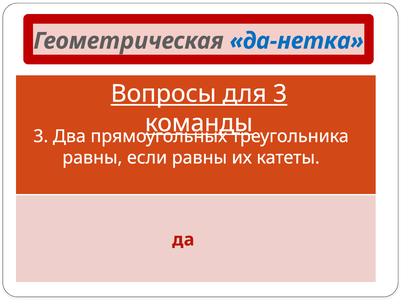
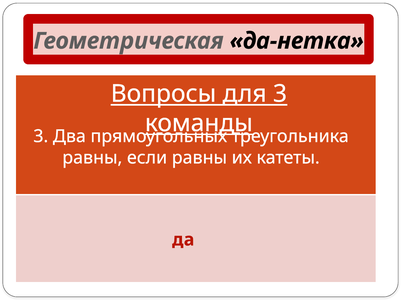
да-нетка colour: blue -> black (297, 41)
